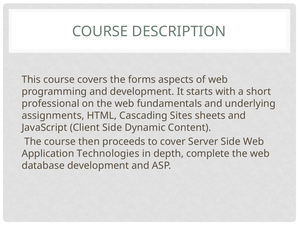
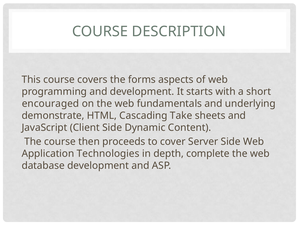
professional: professional -> encouraged (50, 103)
assignments: assignments -> demonstrate (53, 115)
Sites: Sites -> Take (181, 115)
